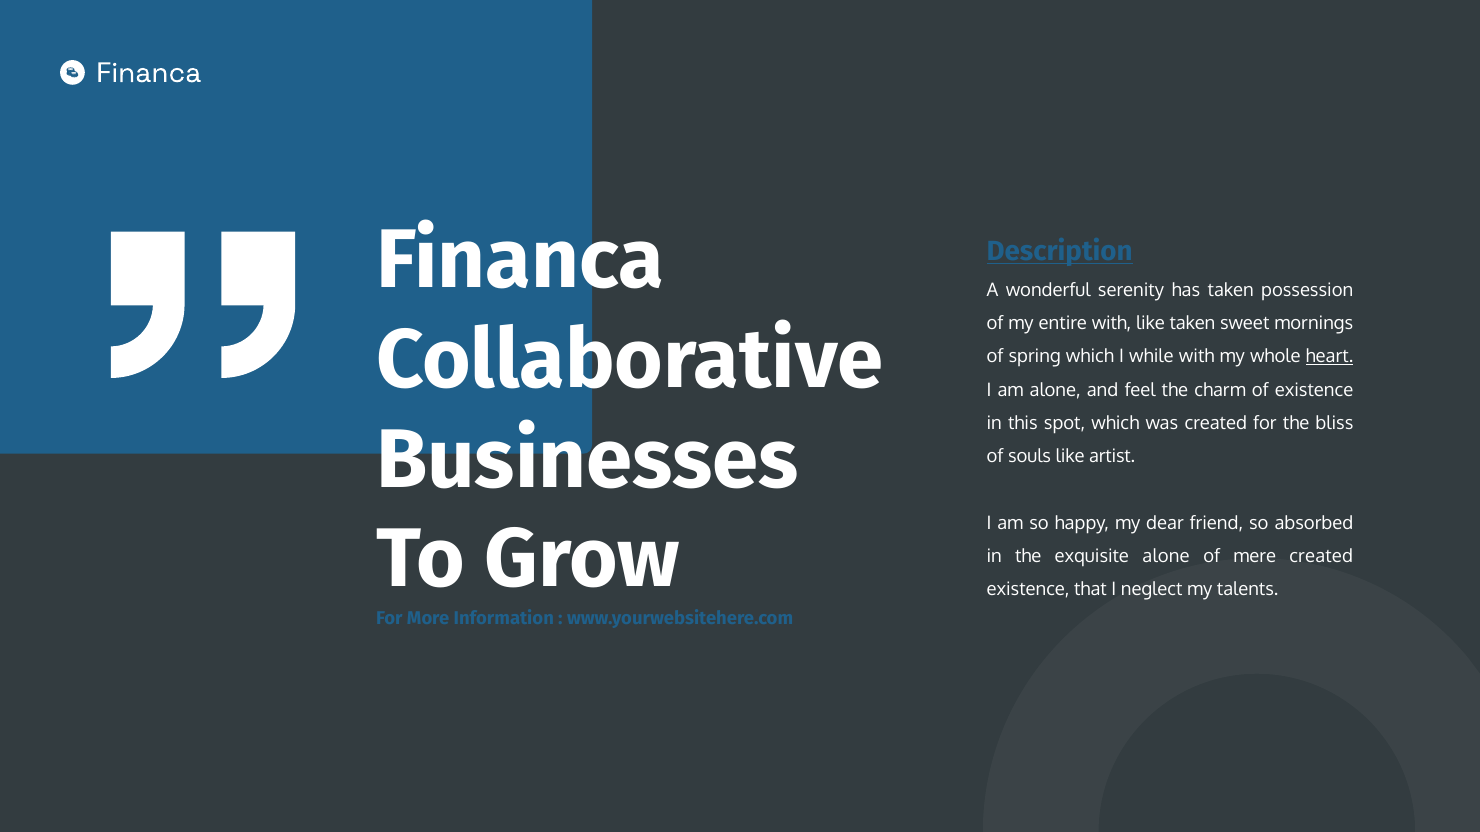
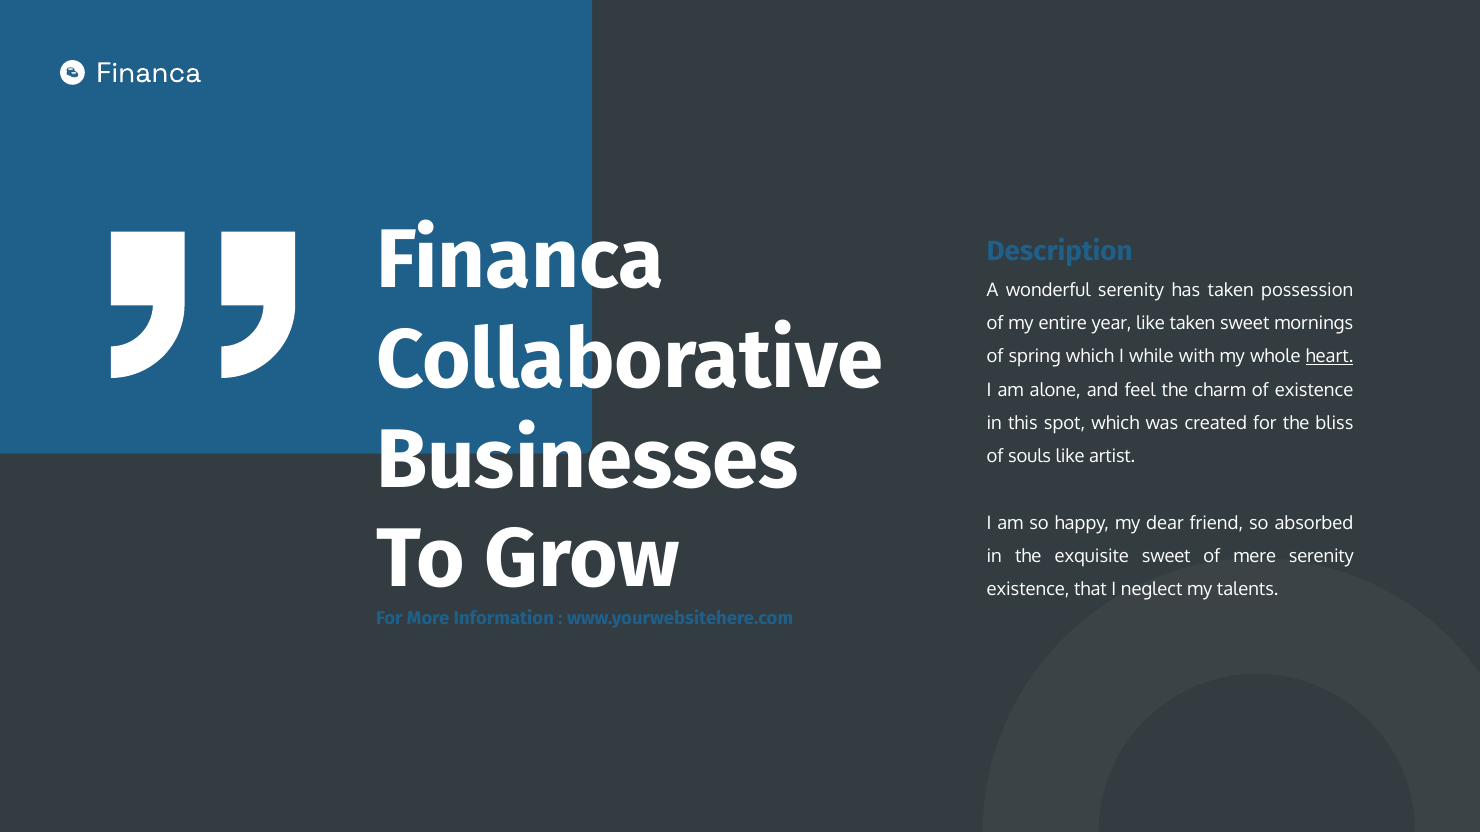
Description underline: present -> none (1060, 252)
entire with: with -> year (1112, 324)
exquisite alone: alone -> sweet (1166, 557)
mere created: created -> serenity (1321, 557)
